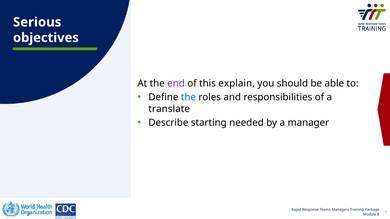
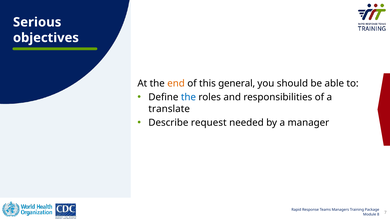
end colour: purple -> orange (176, 84)
explain: explain -> general (237, 84)
starting: starting -> request (209, 123)
